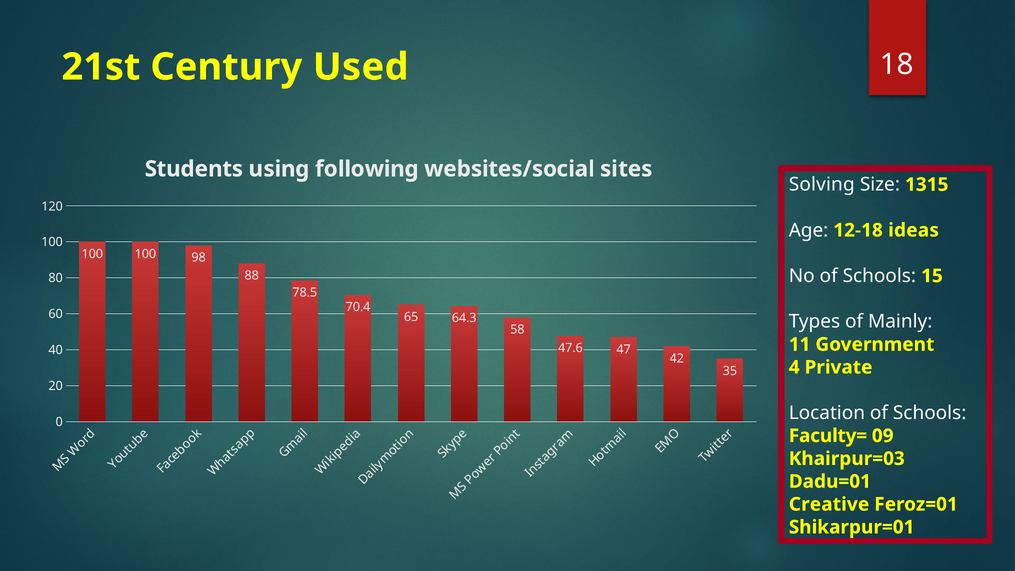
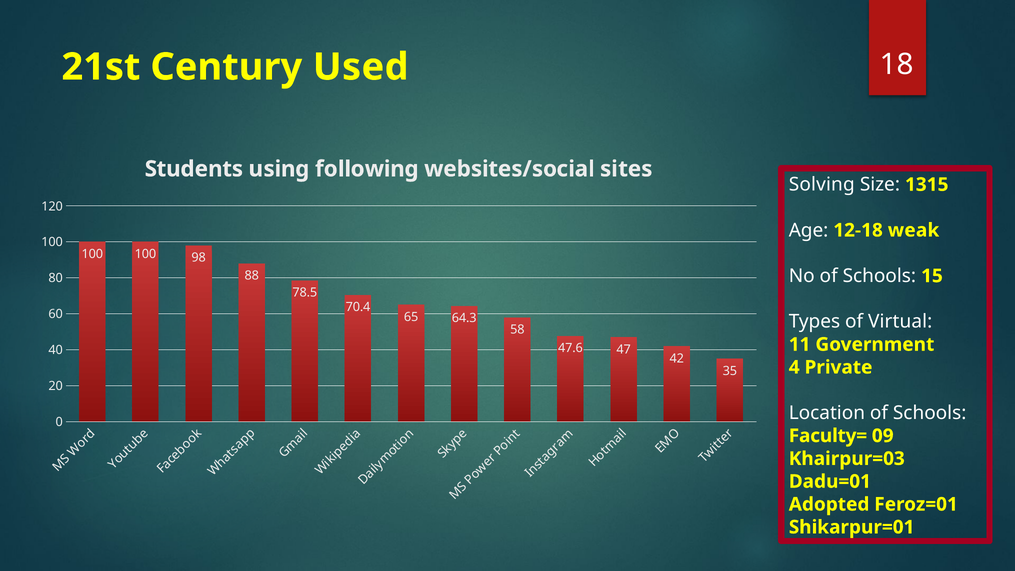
ideas: ideas -> weak (914, 230)
Mainly: Mainly -> Virtual (900, 322)
Creative: Creative -> Adopted (829, 504)
